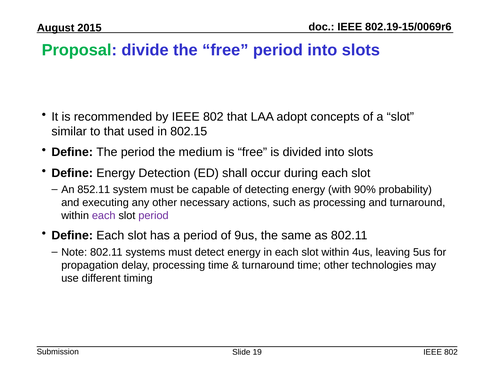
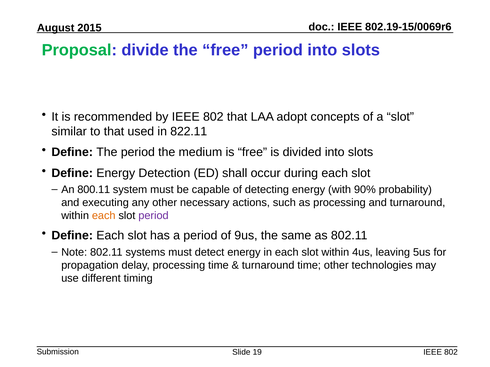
802.15: 802.15 -> 822.11 (189, 132)
852.11: 852.11 -> 800.11 (94, 190)
each colour: purple -> orange (104, 216)
